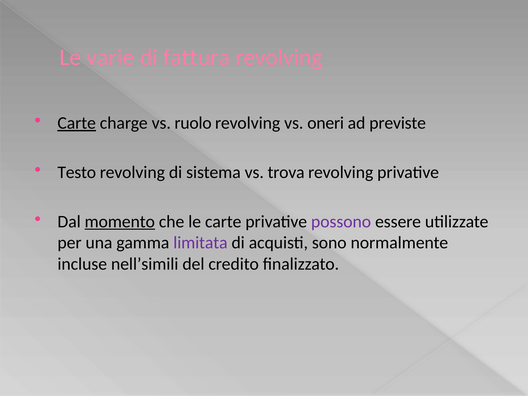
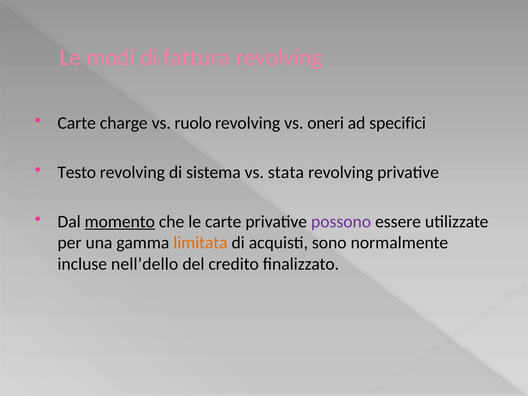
varie: varie -> modi (111, 57)
Carte underline: present -> none (77, 123)
previste: previste -> specifici (398, 123)
trova: trova -> stata (286, 172)
limitata colour: purple -> orange (200, 243)
nell’simili: nell’simili -> nell’dello (145, 264)
